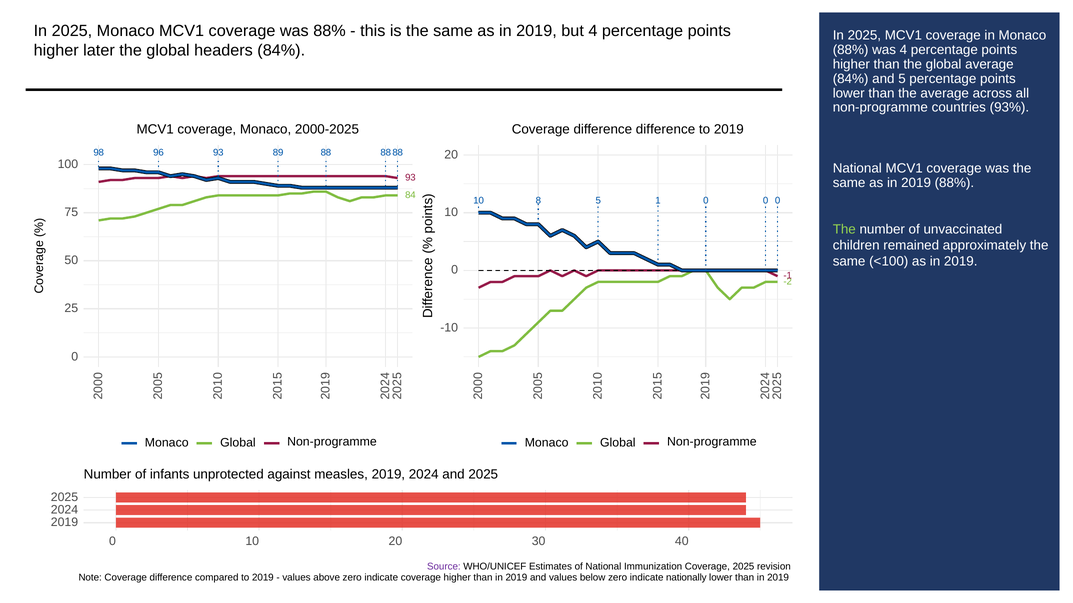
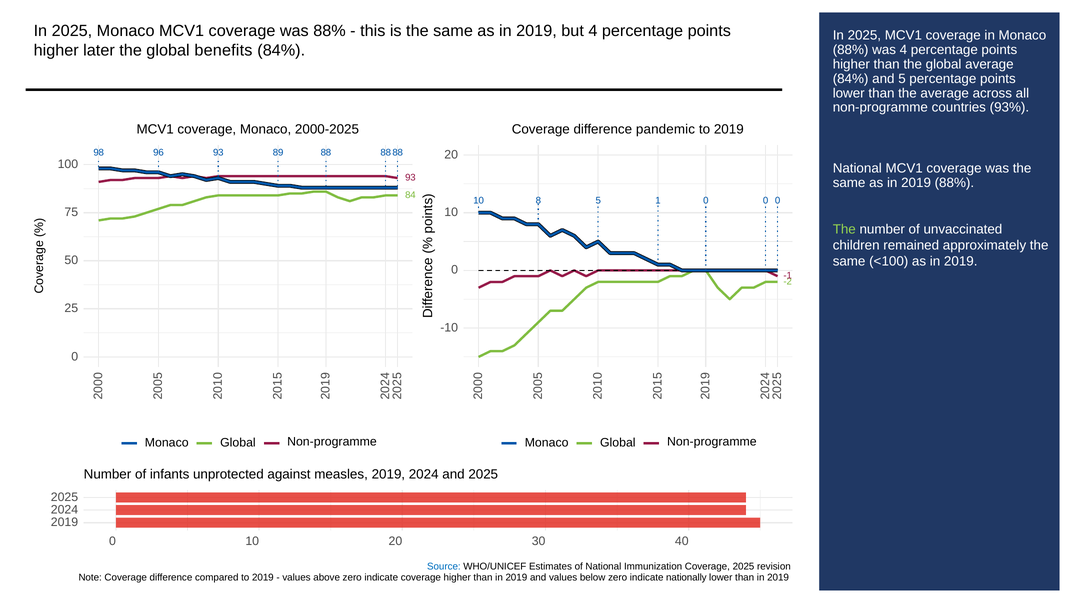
headers: headers -> benefits (223, 50)
difference difference: difference -> pandemic (665, 129)
Source colour: purple -> blue (444, 567)
